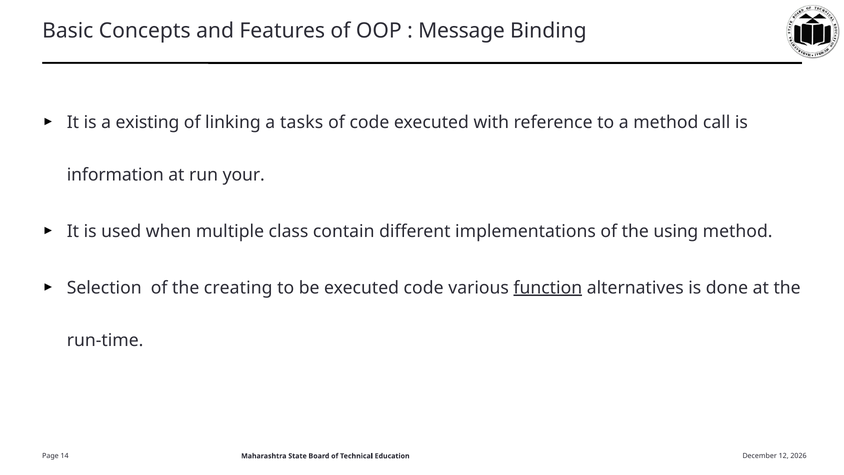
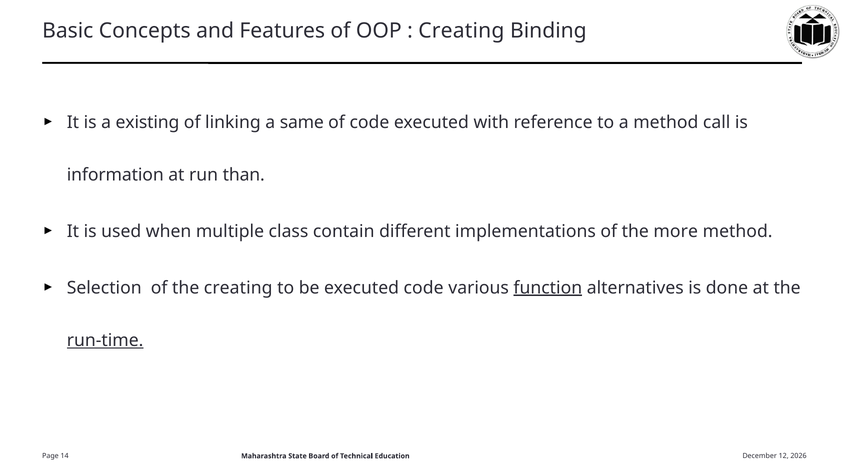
Message: Message -> Creating (461, 31)
tasks: tasks -> same (302, 122)
your: your -> than (244, 175)
using: using -> more (676, 231)
run-time underline: none -> present (105, 340)
